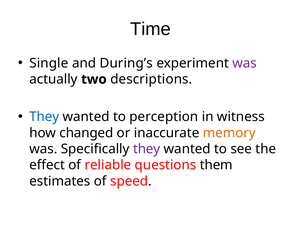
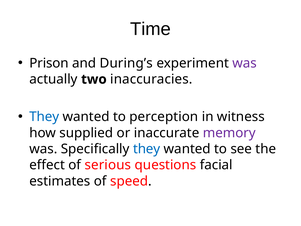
Single: Single -> Prison (49, 63)
descriptions: descriptions -> inaccuracies (151, 79)
changed: changed -> supplied (86, 133)
memory colour: orange -> purple (229, 133)
they colour: purple -> blue (147, 149)
reliable: reliable -> serious (108, 165)
them: them -> facial (216, 165)
